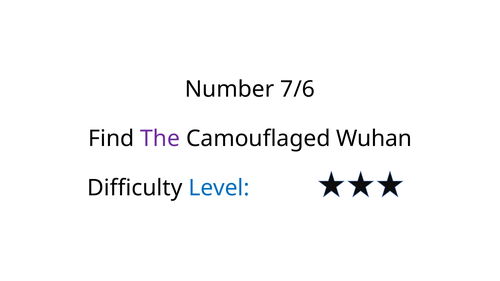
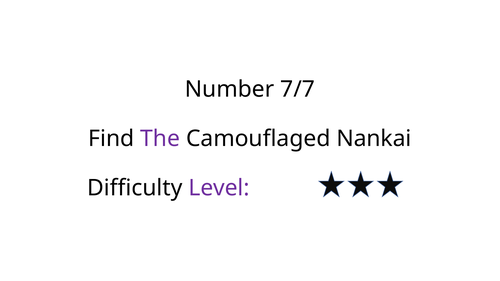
7/6: 7/6 -> 7/7 (298, 89)
Wuhan: Wuhan -> Nankai (374, 139)
Level colour: blue -> purple (219, 188)
